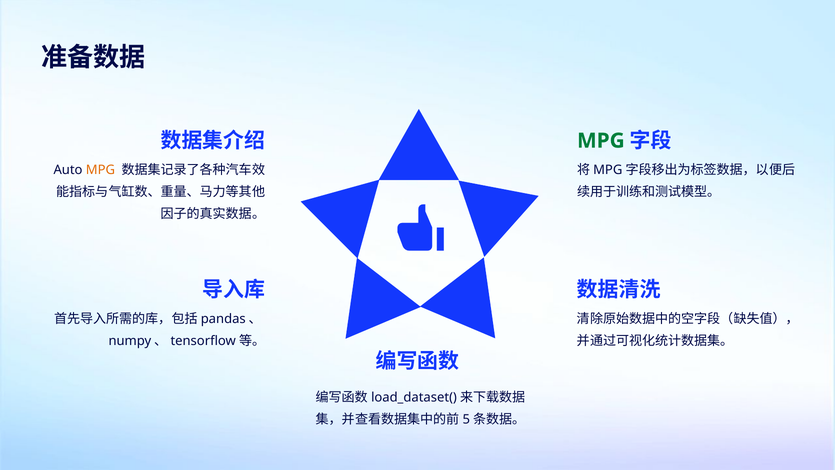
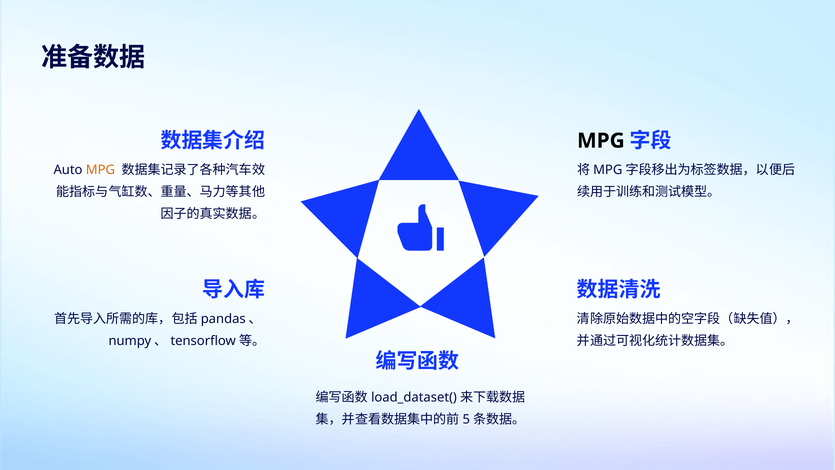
MPG colour: green -> black (601, 141)
